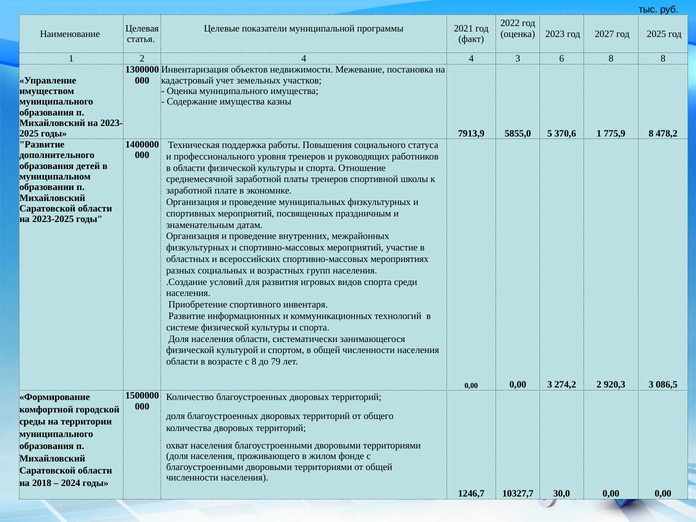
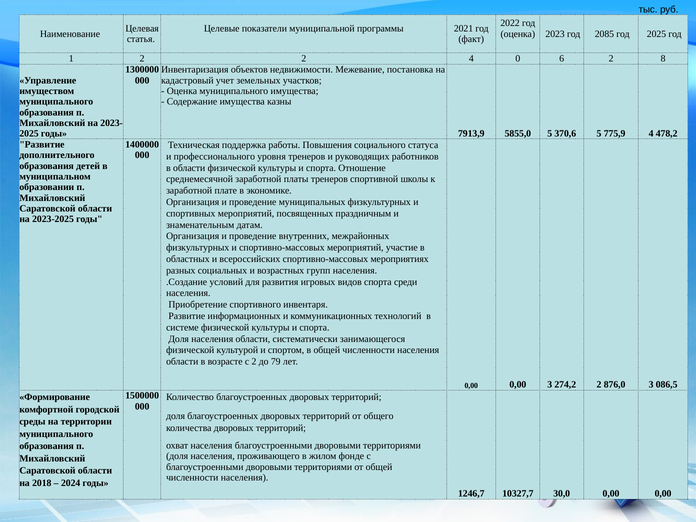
2027: 2027 -> 2085 (604, 34)
2 4: 4 -> 2 (304, 59)
4 3: 3 -> 0 (518, 59)
6 8: 8 -> 2 (611, 59)
370,6 1: 1 -> 5 (599, 134)
775,9 8: 8 -> 4 (651, 134)
с 8: 8 -> 2 (254, 362)
920,3: 920,3 -> 876,0 (615, 385)
